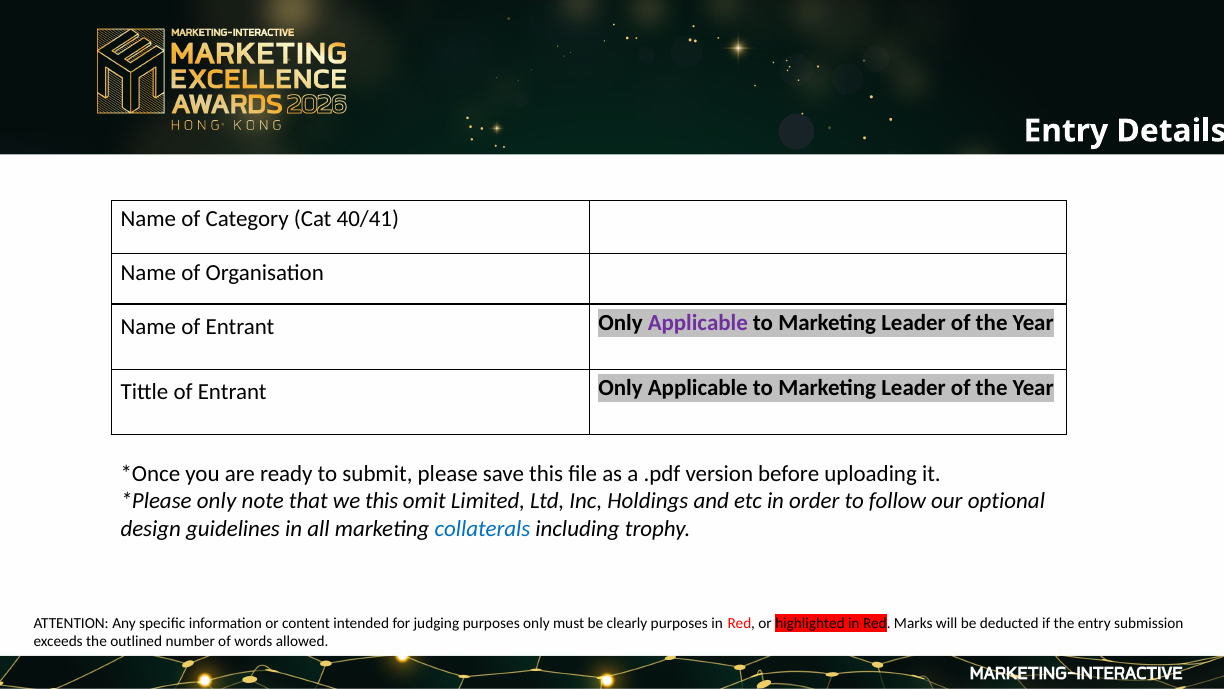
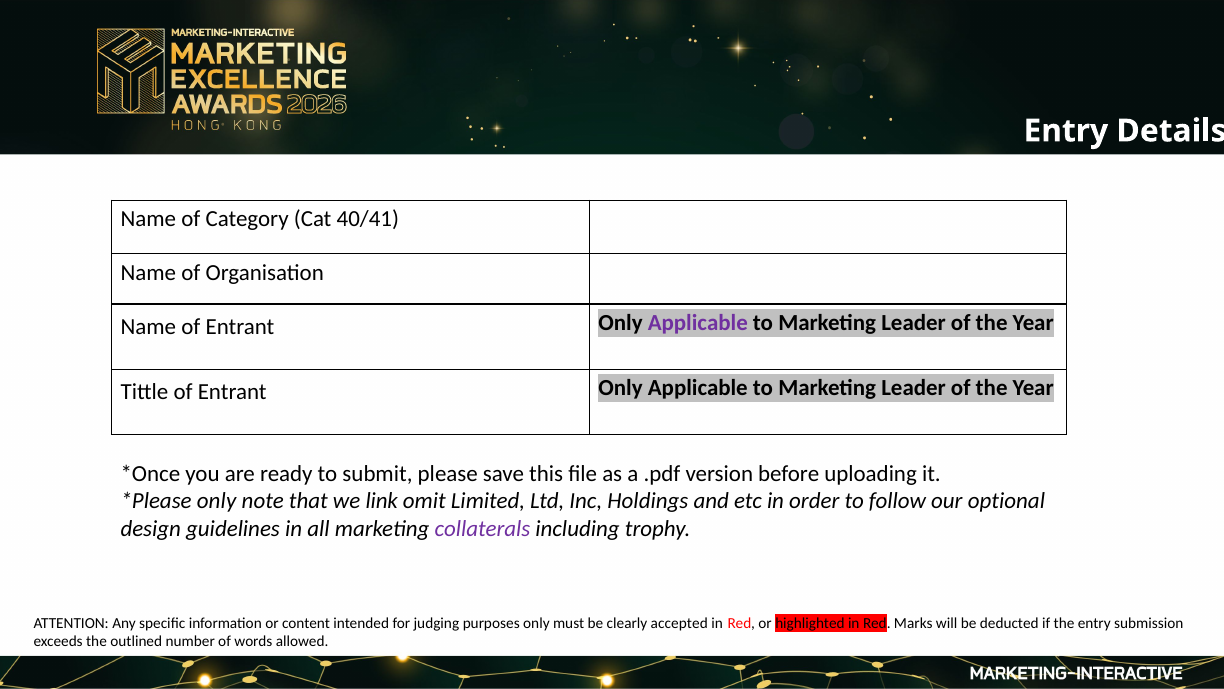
we this: this -> link (382, 501)
collaterals colour: blue -> purple (482, 529)
clearly purposes: purposes -> accepted (679, 623)
